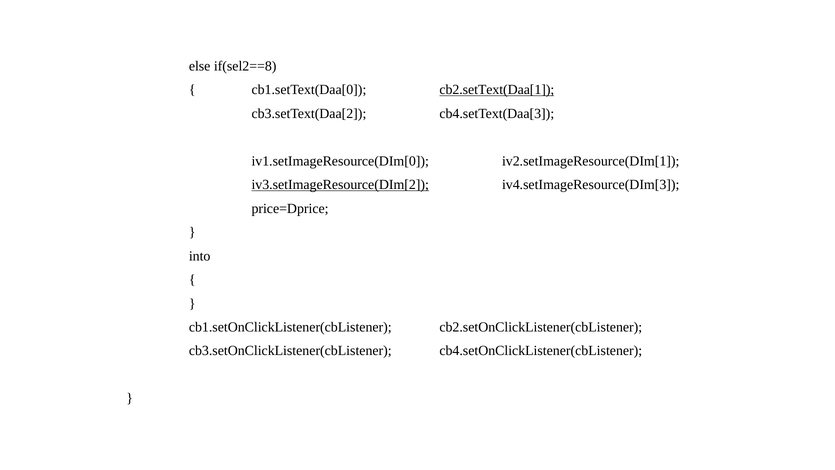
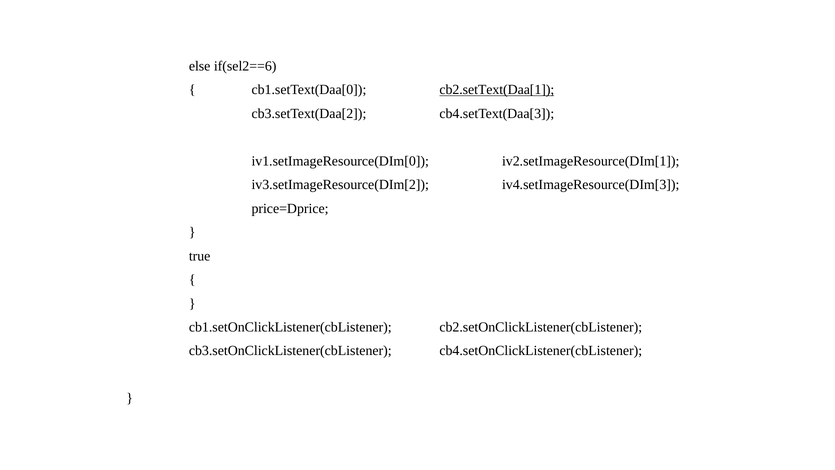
if(sel2==8: if(sel2==8 -> if(sel2==6 (245, 66)
iv3.setImageResource(DIm[2 underline: present -> none (340, 185)
into: into -> true (200, 256)
